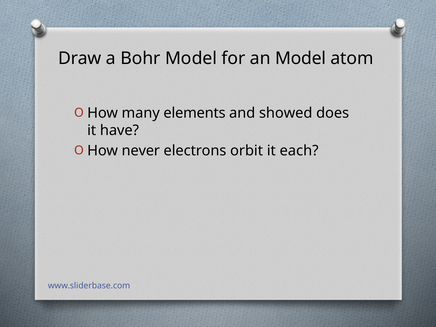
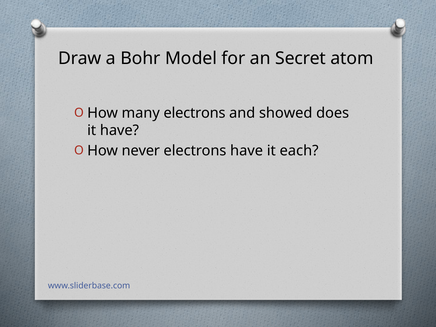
an Model: Model -> Secret (301, 58)
many elements: elements -> electrons (195, 113)
electrons orbit: orbit -> have (247, 151)
